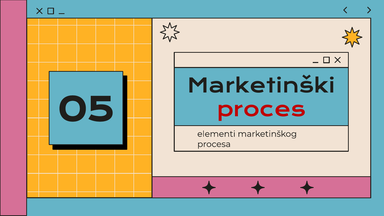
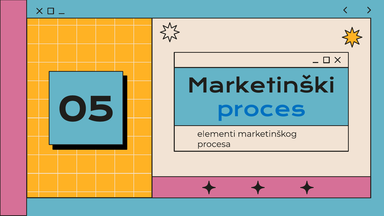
proces colour: red -> blue (261, 110)
